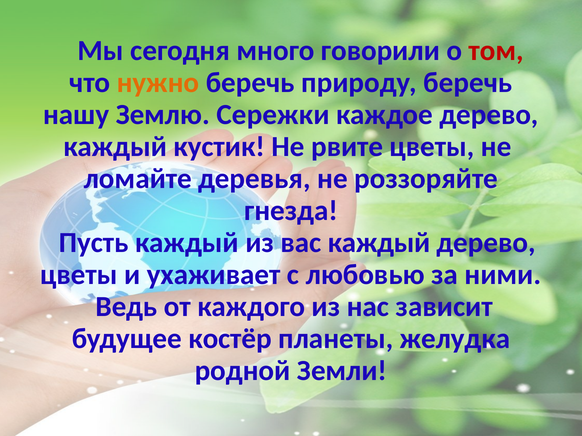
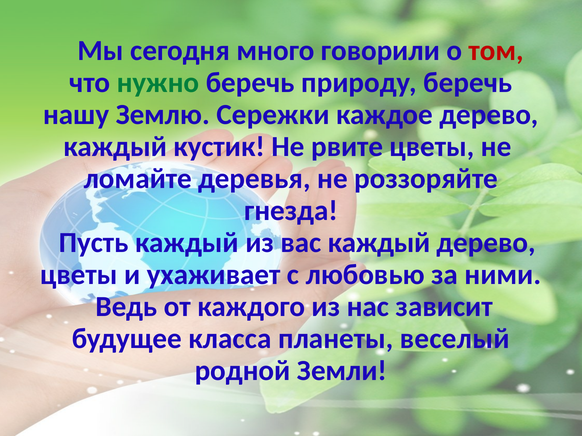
нужно colour: orange -> green (158, 83)
костёр: костёр -> класса (230, 339)
желудка: желудка -> веселый (455, 339)
